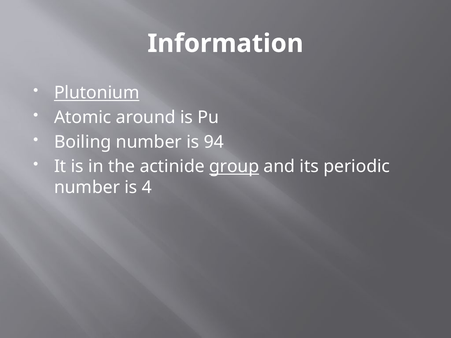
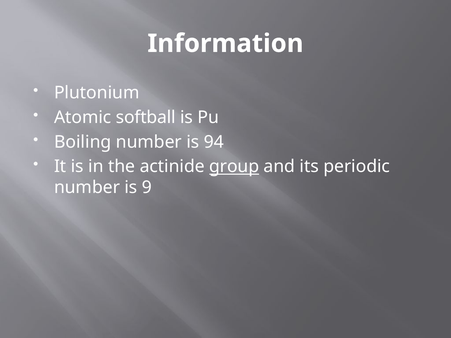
Plutonium underline: present -> none (97, 93)
around: around -> softball (146, 117)
4: 4 -> 9 (147, 188)
